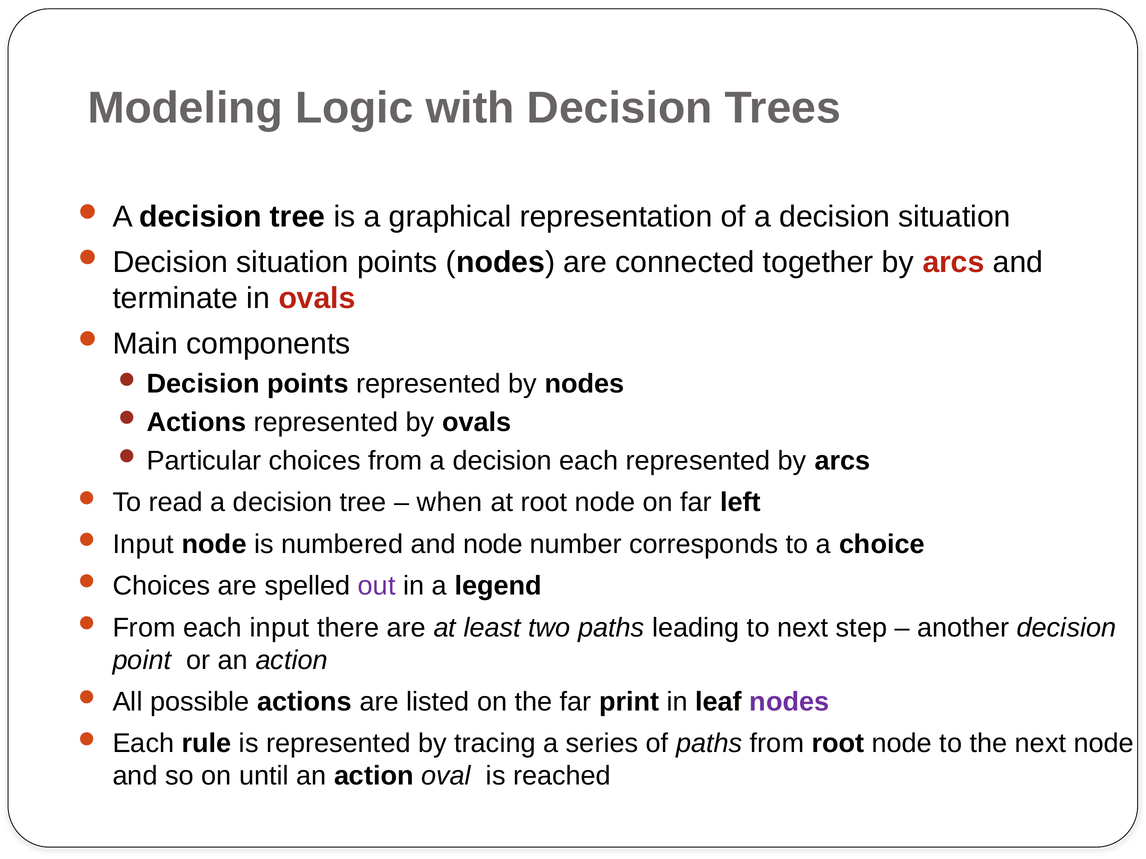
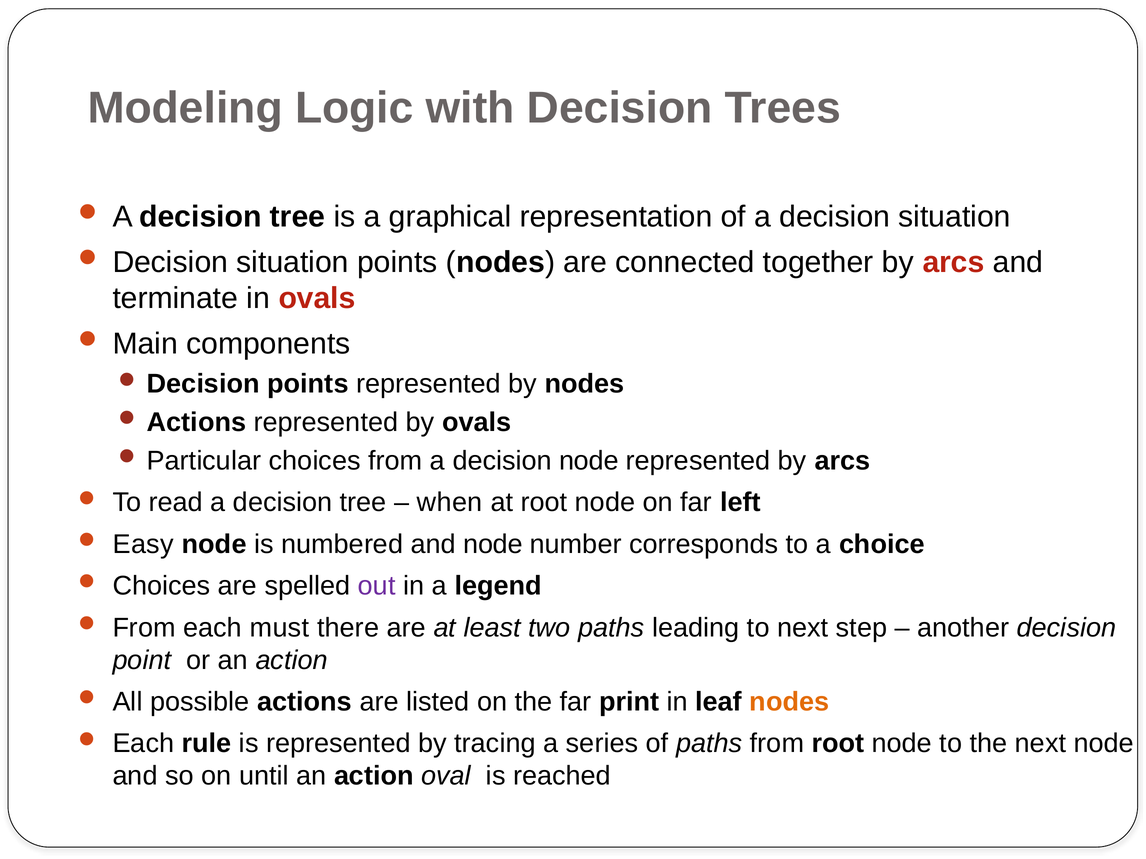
decision each: each -> node (589, 461)
Input: Input -> Easy (143, 545)
each input: input -> must (280, 628)
nodes colour: purple -> orange (789, 702)
